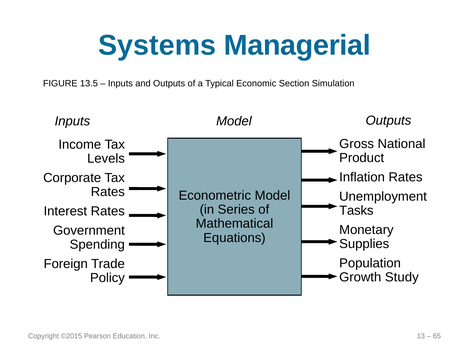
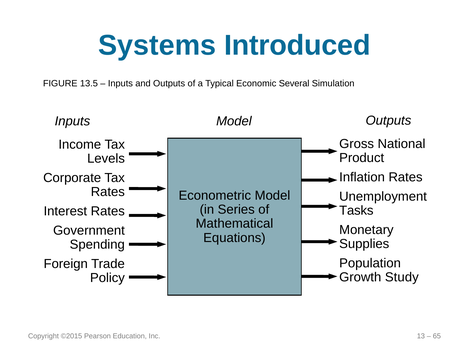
Managerial: Managerial -> Introduced (297, 45)
Section: Section -> Several (294, 83)
